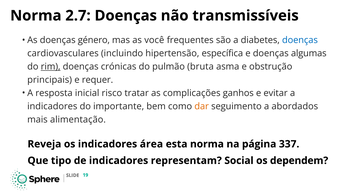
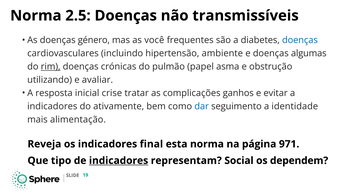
2.7: 2.7 -> 2.5 (78, 16)
específica: específica -> ambiente (222, 53)
bruta: bruta -> papel (201, 66)
principais: principais -> utilizando (50, 80)
requer: requer -> avaliar (97, 80)
risco: risco -> crise (112, 93)
importante: importante -> ativamente (119, 106)
dar colour: orange -> blue (202, 106)
abordados: abordados -> identidade (295, 106)
área: área -> final (151, 144)
337: 337 -> 971 (289, 144)
indicadores underline: none -> present (119, 160)
